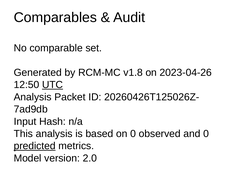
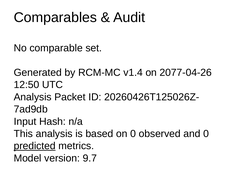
v1.8: v1.8 -> v1.4 (133, 72)
2023-04-26: 2023-04-26 -> 2077-04-26 (186, 72)
UTC underline: present -> none (52, 85)
2.0: 2.0 -> 9.7 (90, 158)
